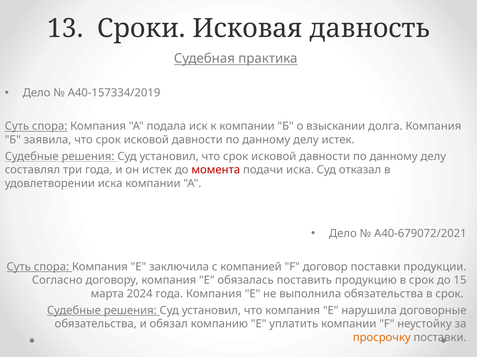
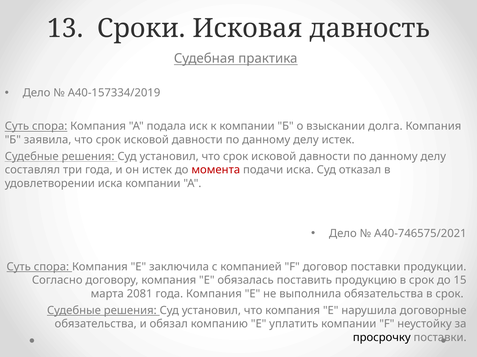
А40-679072/2021: А40-679072/2021 -> А40-746575/2021 (420, 234)
2024: 2024 -> 2081 (140, 294)
просрочку colour: orange -> black (382, 338)
